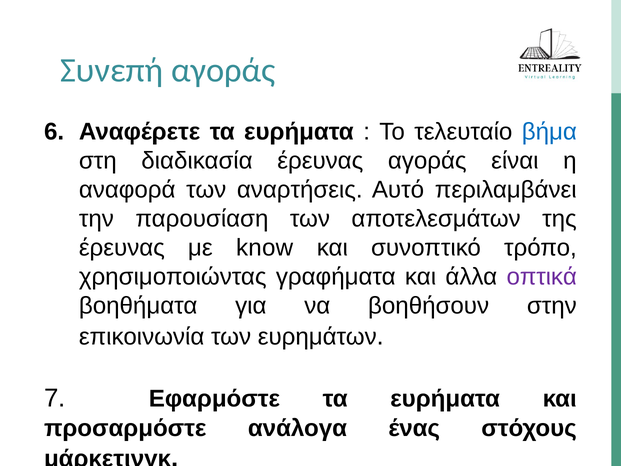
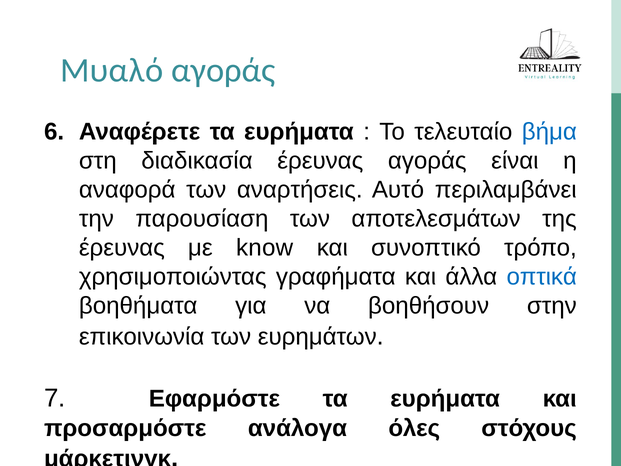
Συνεπή: Συνεπή -> Μυαλό (112, 70)
οπτικά colour: purple -> blue (542, 277)
ένας: ένας -> όλες (414, 428)
